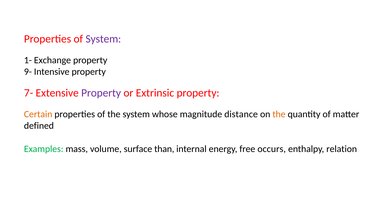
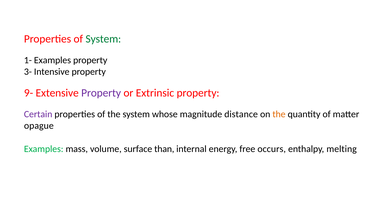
System colour: purple -> green (103, 39)
1- Exchange: Exchange -> Examples (52, 60)
9-: 9- -> 3- (28, 72)
7-: 7- -> 9- (29, 93)
Certain colour: orange -> purple (38, 114)
defined: defined -> opague (39, 126)
relation: relation -> melting (342, 149)
